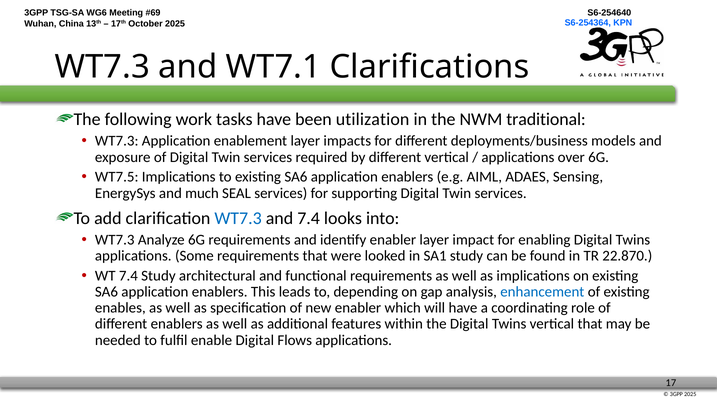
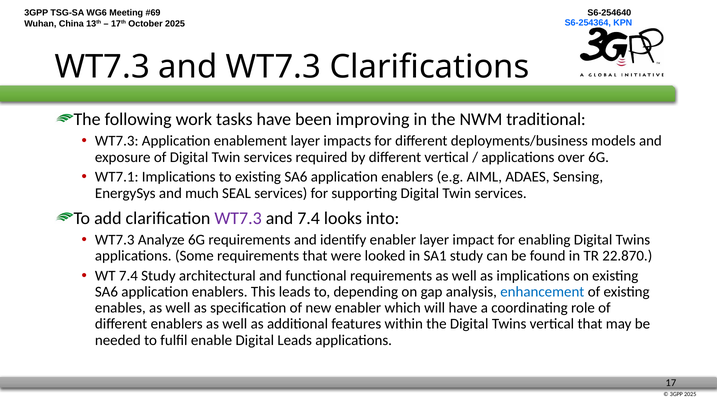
and WT7.1: WT7.1 -> WT7.3 (273, 67)
utilization: utilization -> improving (373, 120)
WT7.5: WT7.5 -> WT7.1 (117, 177)
WT7.3 colour: blue -> purple (238, 218)
Digital Flows: Flows -> Leads (295, 340)
